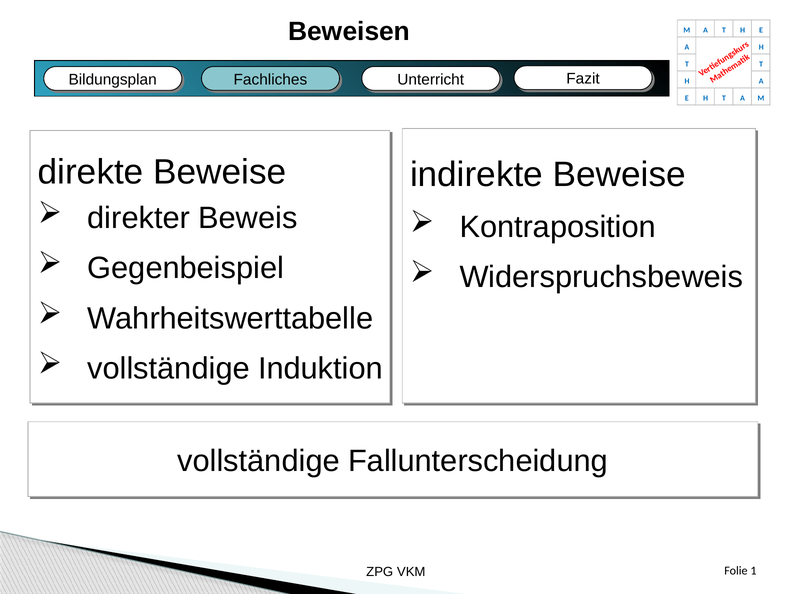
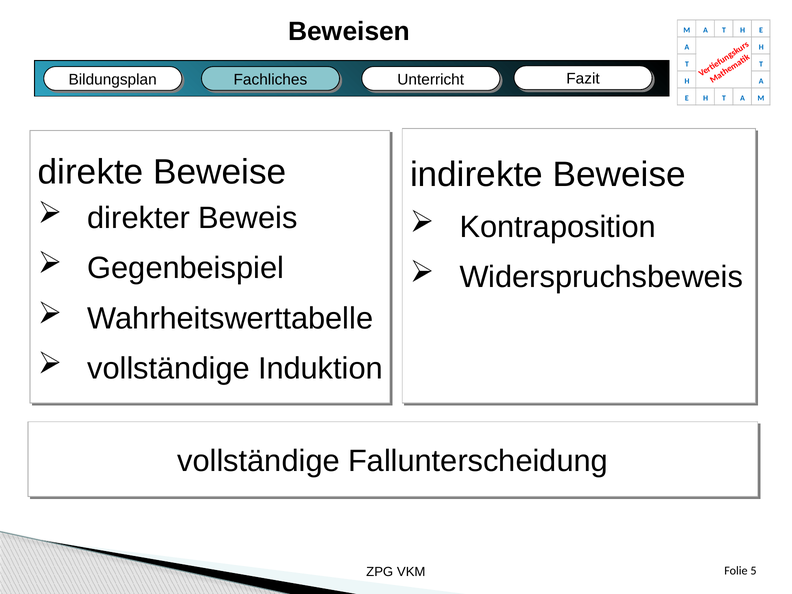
1: 1 -> 5 (753, 571)
